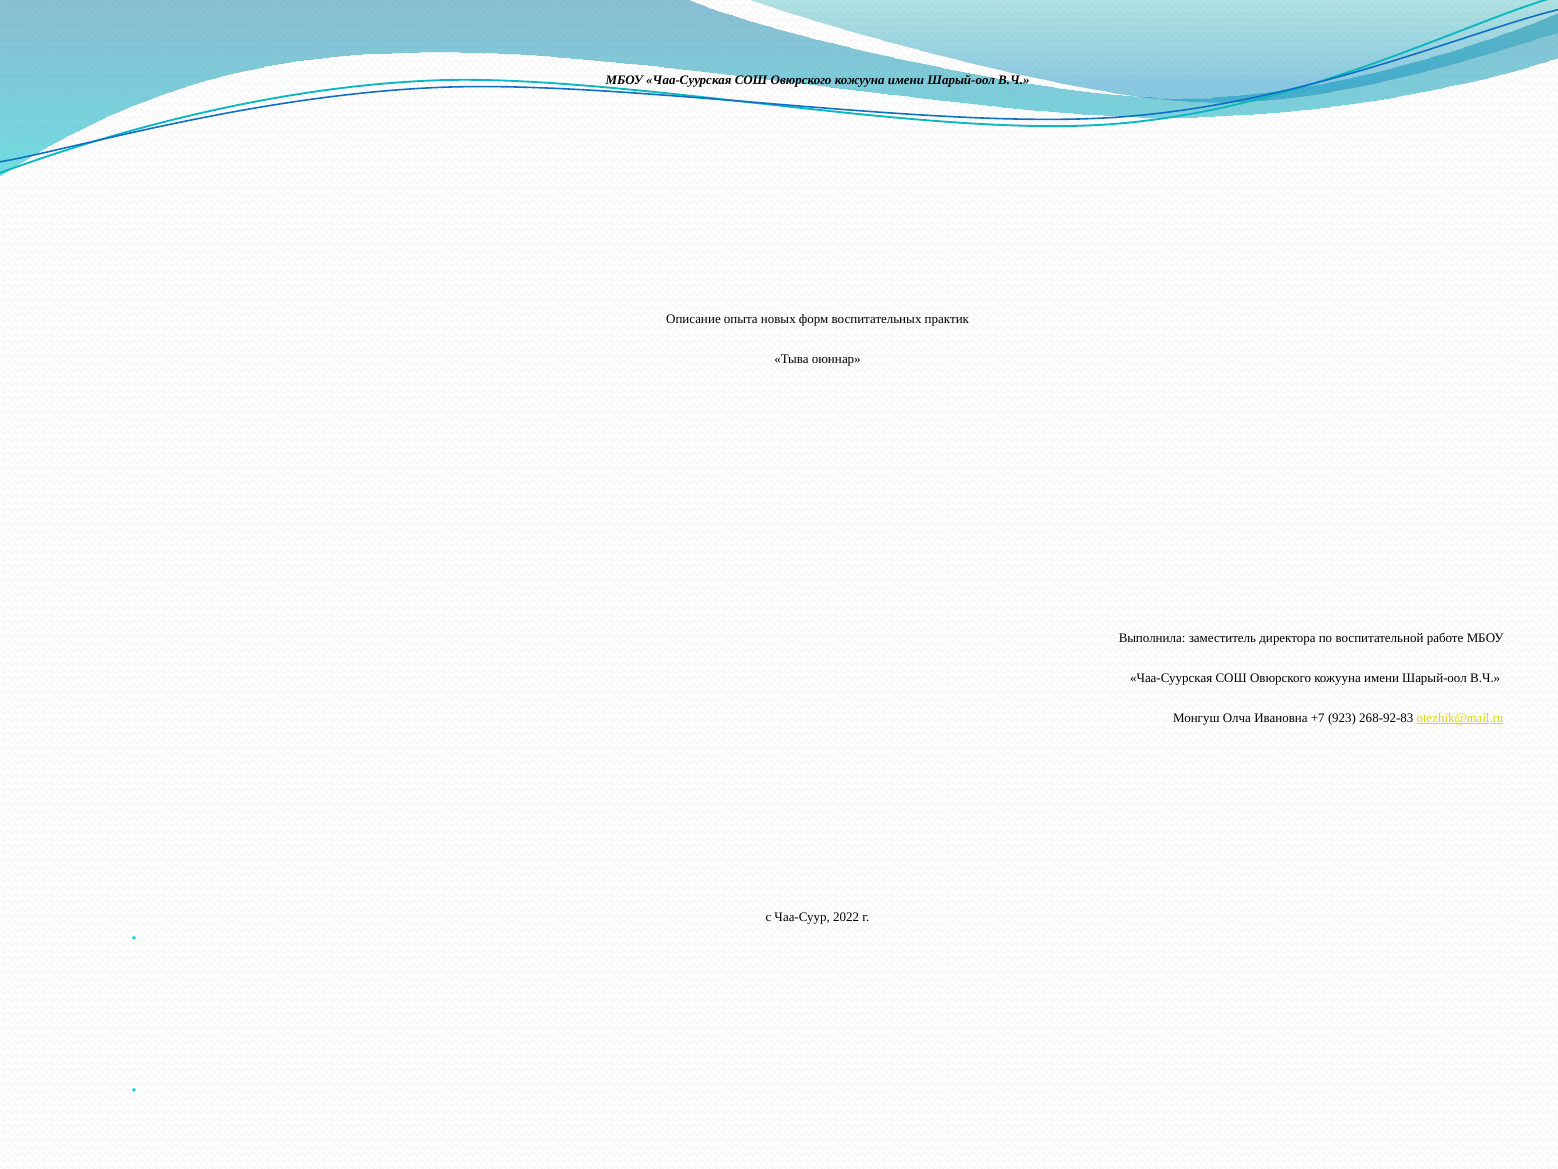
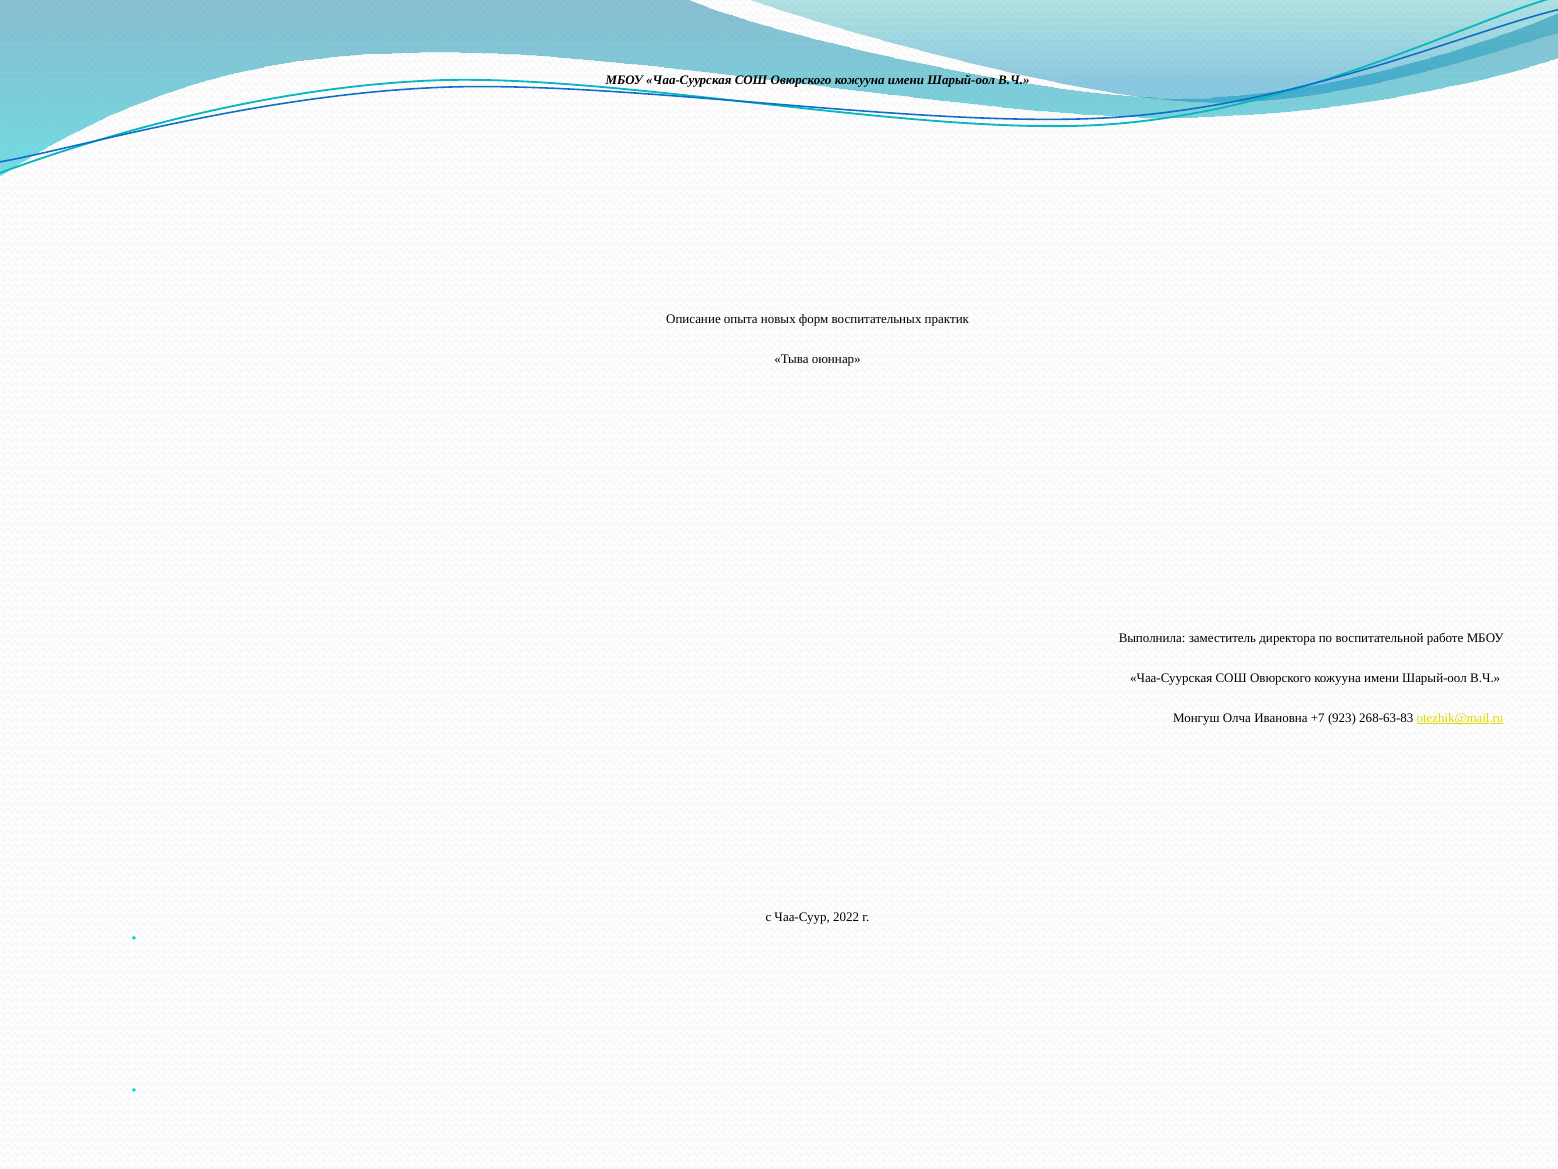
268-92-83: 268-92-83 -> 268-63-83 (1386, 717)
